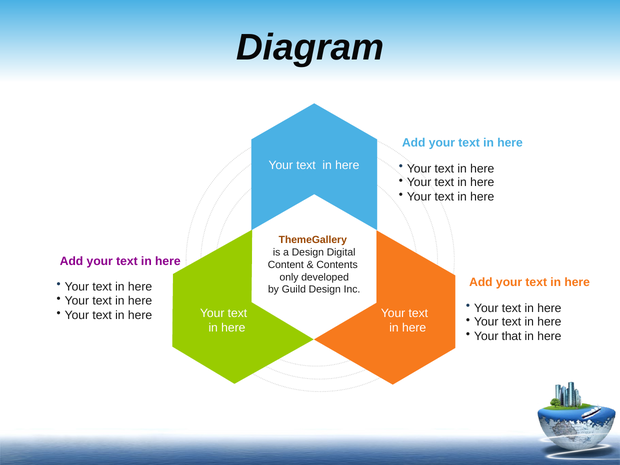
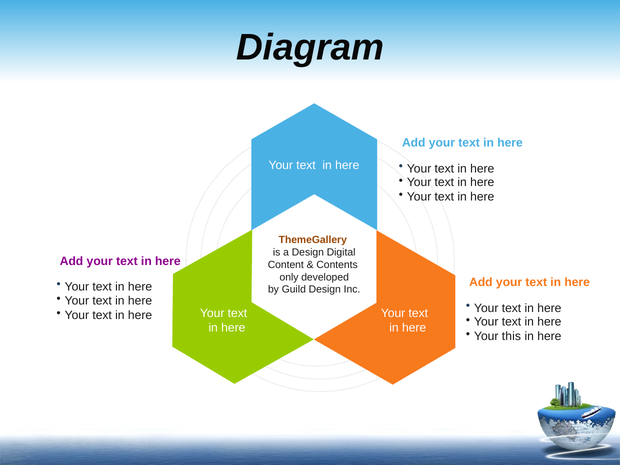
that: that -> this (511, 336)
